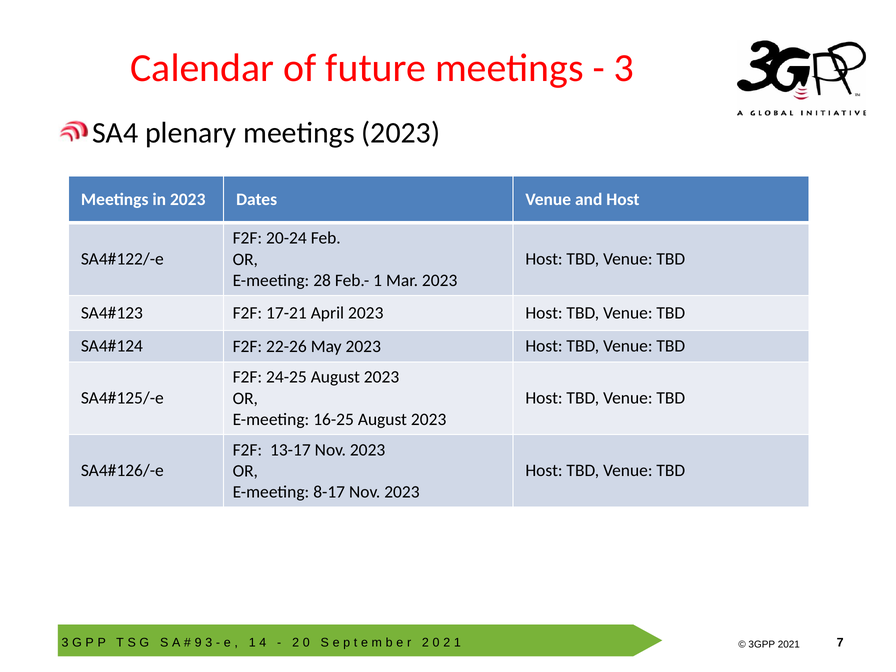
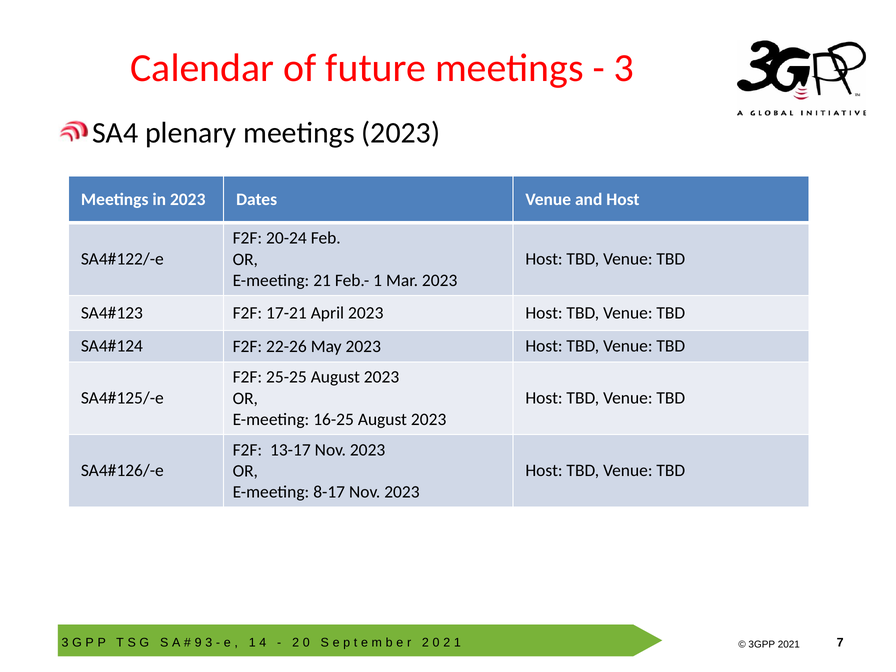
28: 28 -> 21 (322, 280)
24-25: 24-25 -> 25-25 (286, 377)
